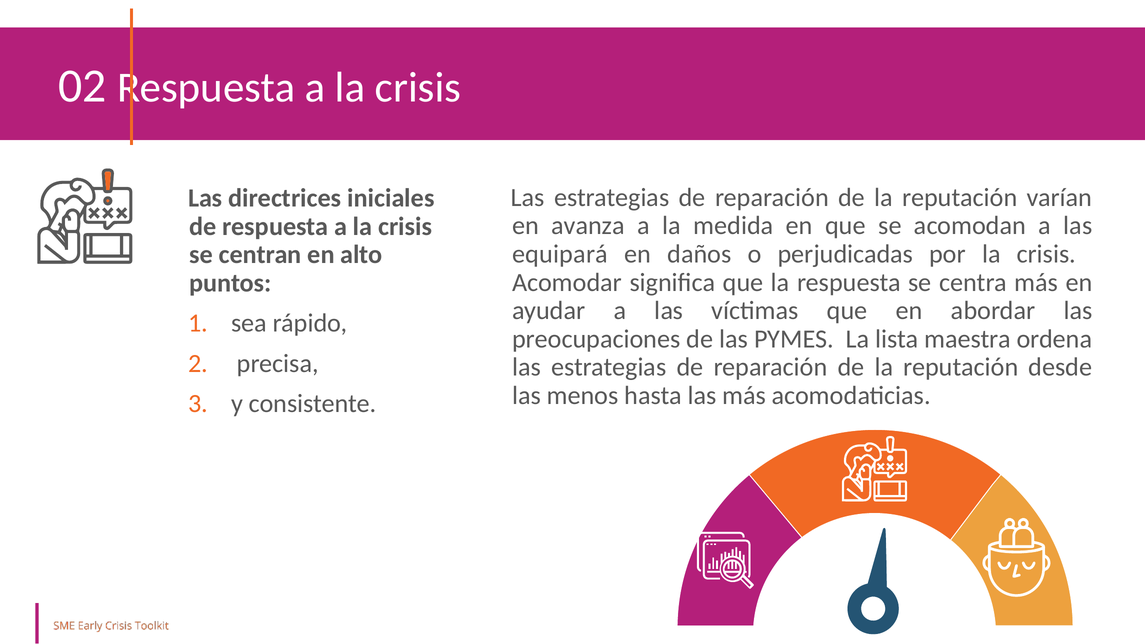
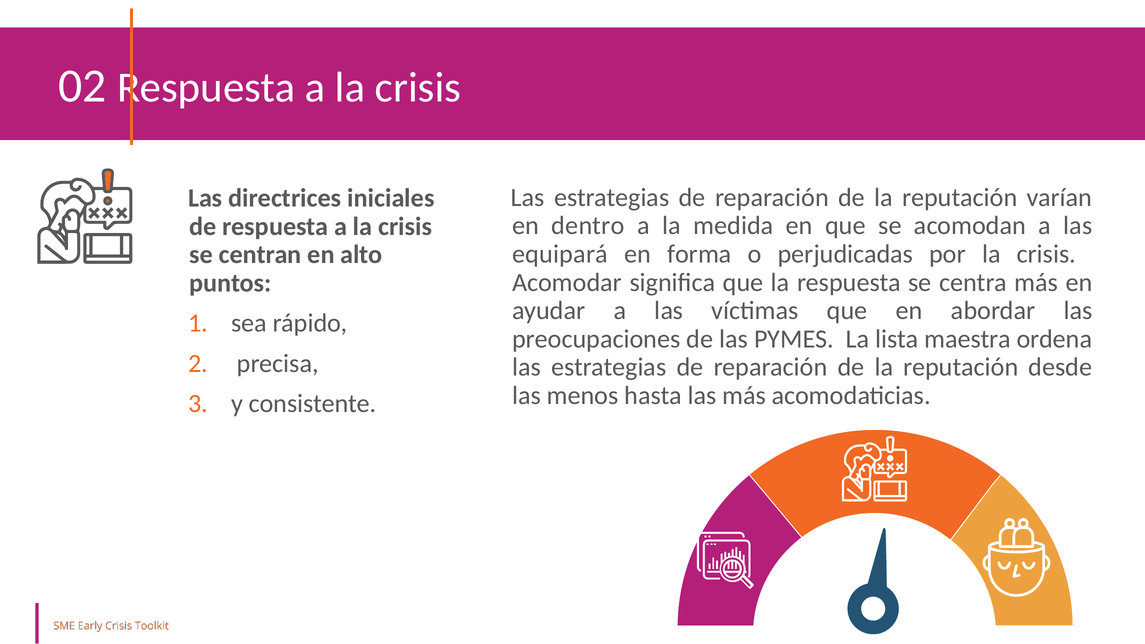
avanza: avanza -> dentro (588, 226)
daños: daños -> forma (699, 254)
